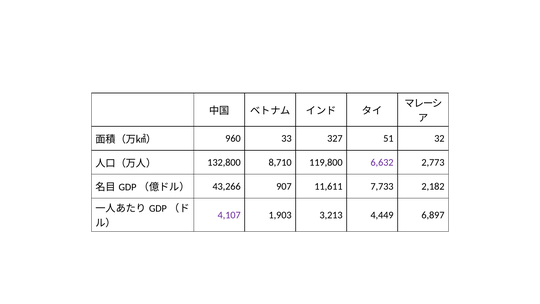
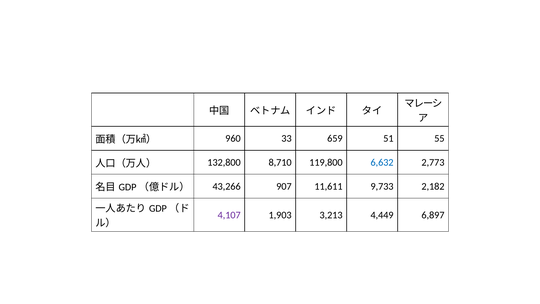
327: 327 -> 659 (335, 138)
32: 32 -> 55 (439, 138)
6,632 colour: purple -> blue (382, 162)
7,733: 7,733 -> 9,733 (382, 186)
